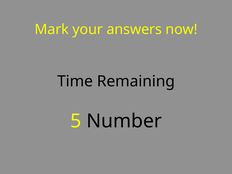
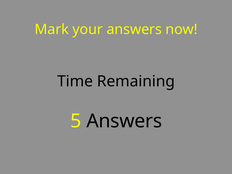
5 Number: Number -> Answers (124, 121)
